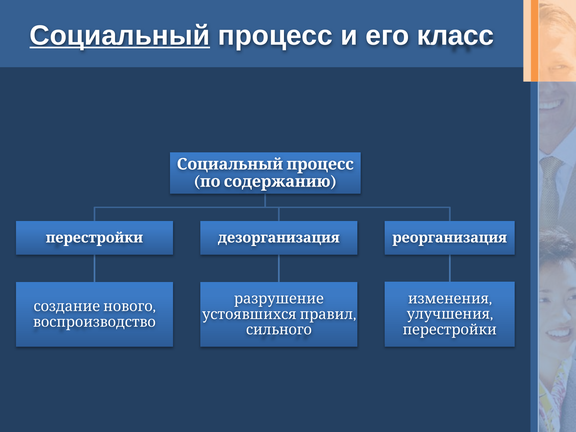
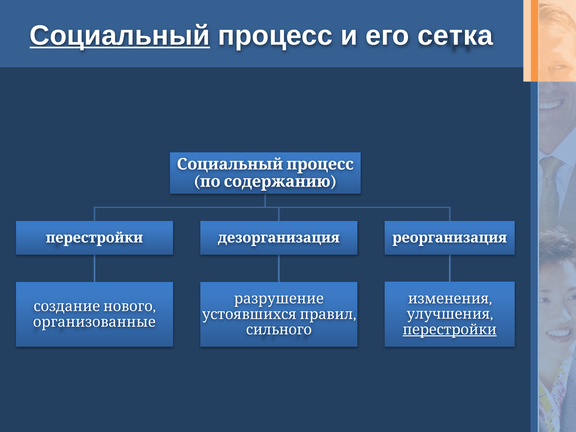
класс: класс -> сетка (455, 36)
воспроизводство: воспроизводство -> организованные (94, 322)
перестройки underline: none -> present (450, 330)
